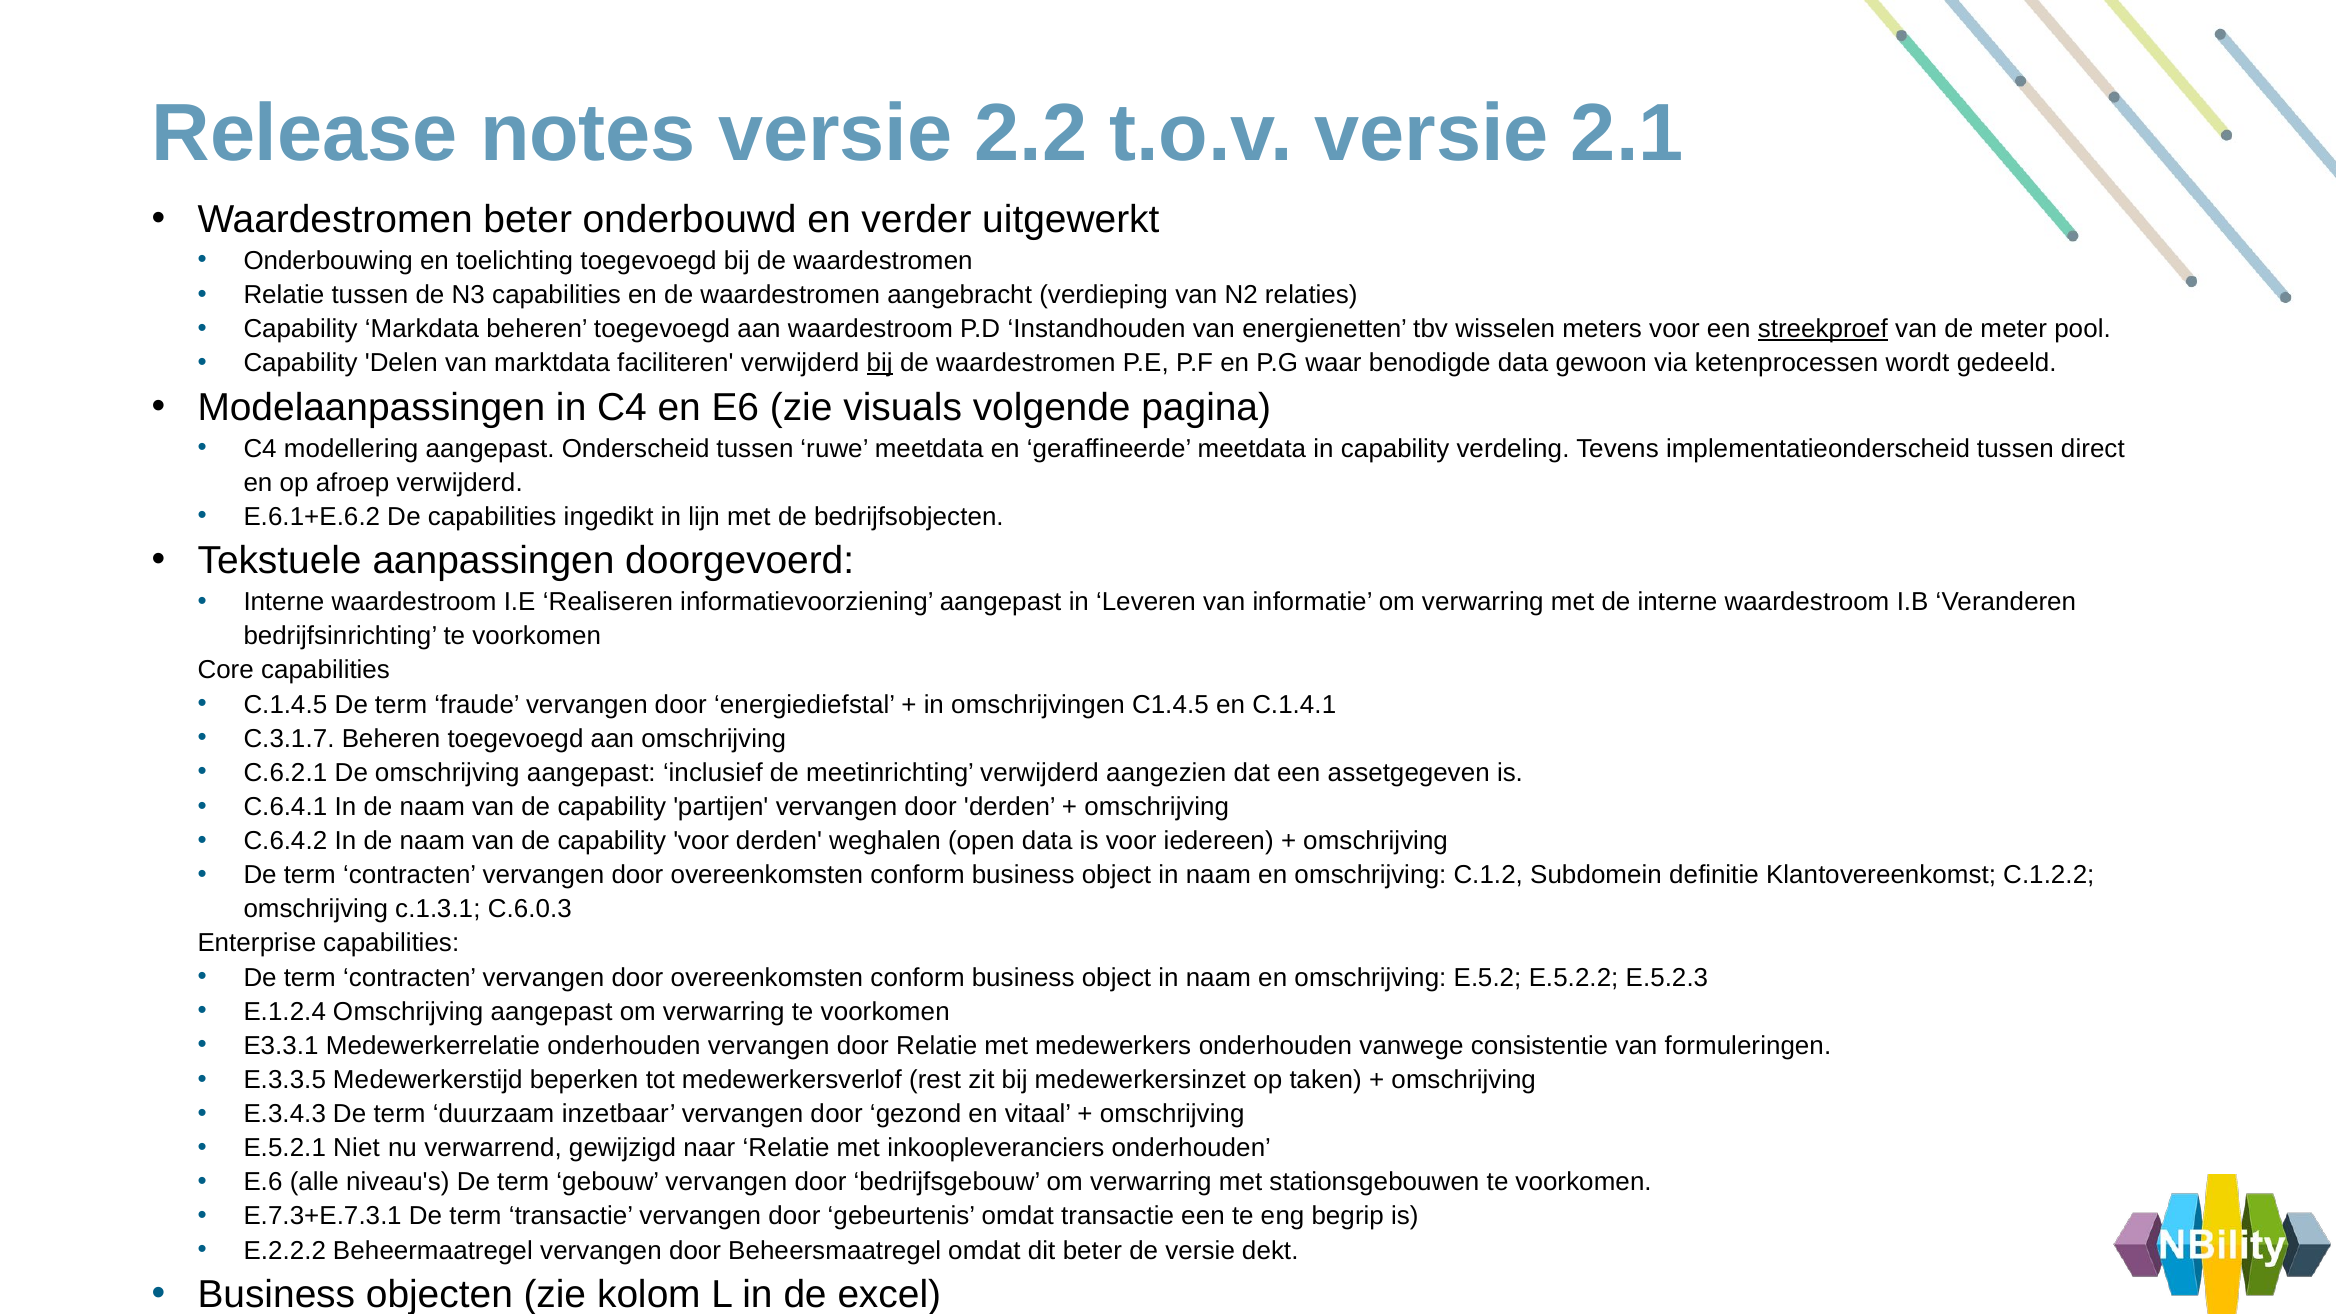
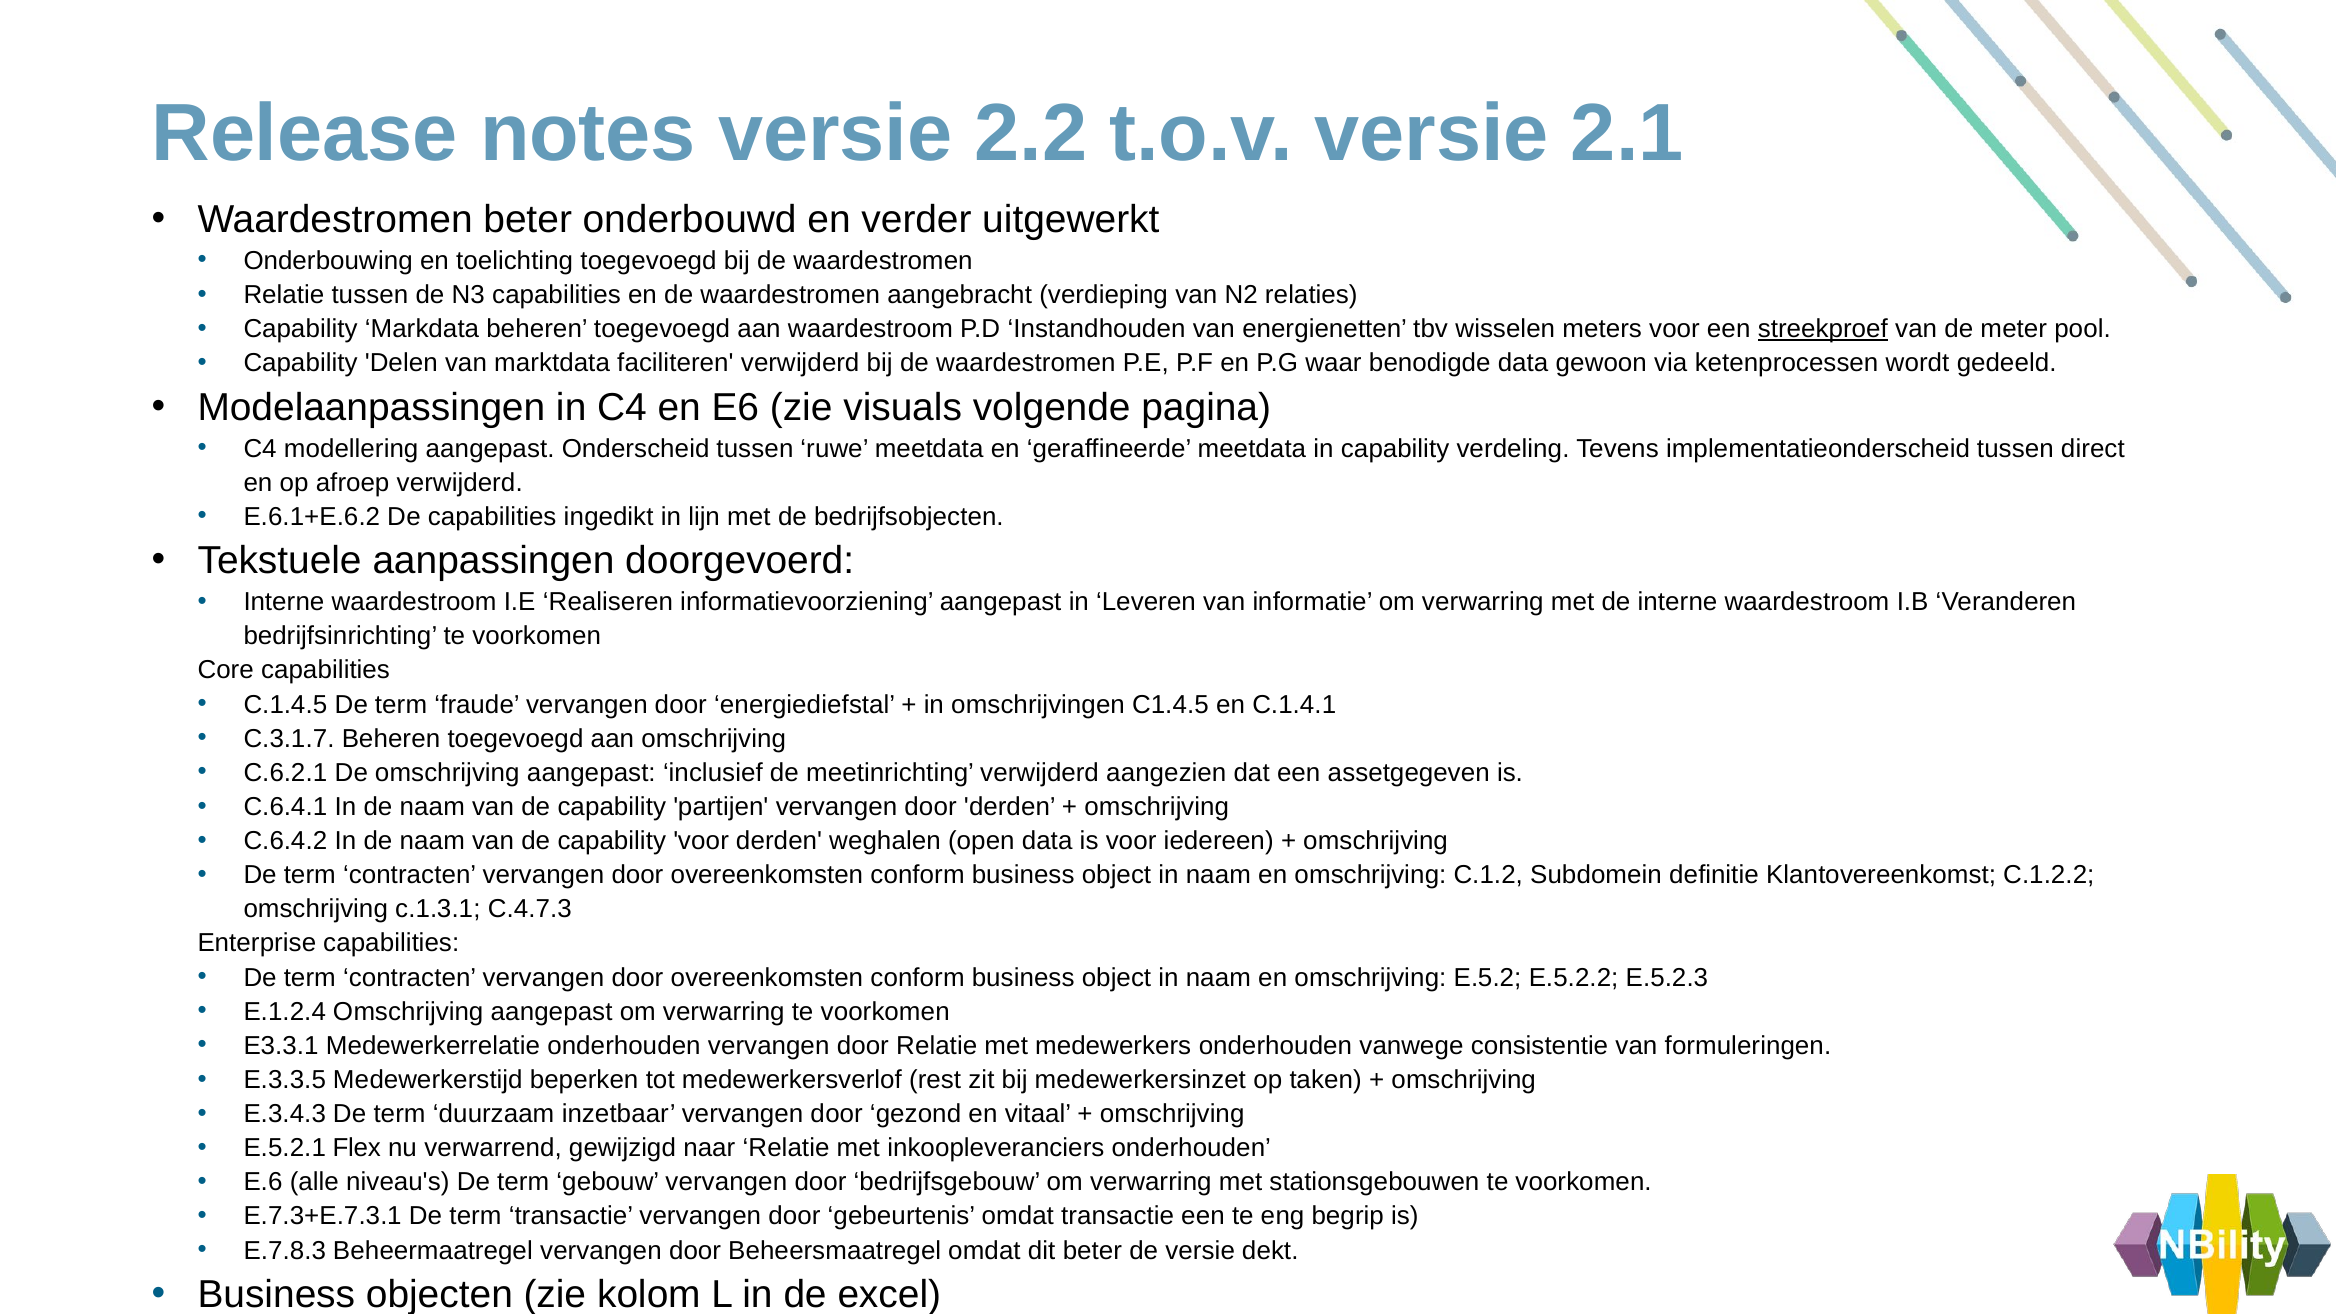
bij underline: present -> none (880, 363)
C.6.0.3: C.6.0.3 -> C.4.7.3 (530, 909)
Niet: Niet -> Flex (357, 1148)
E.2.2.2: E.2.2.2 -> E.7.8.3 (285, 1250)
